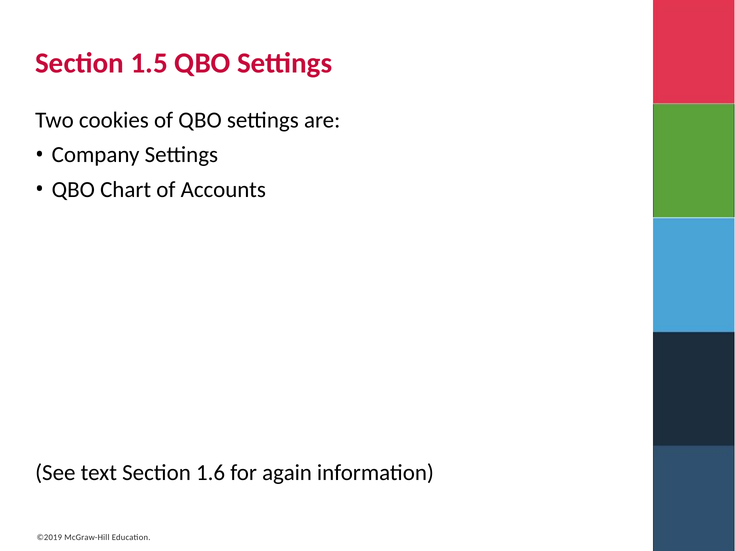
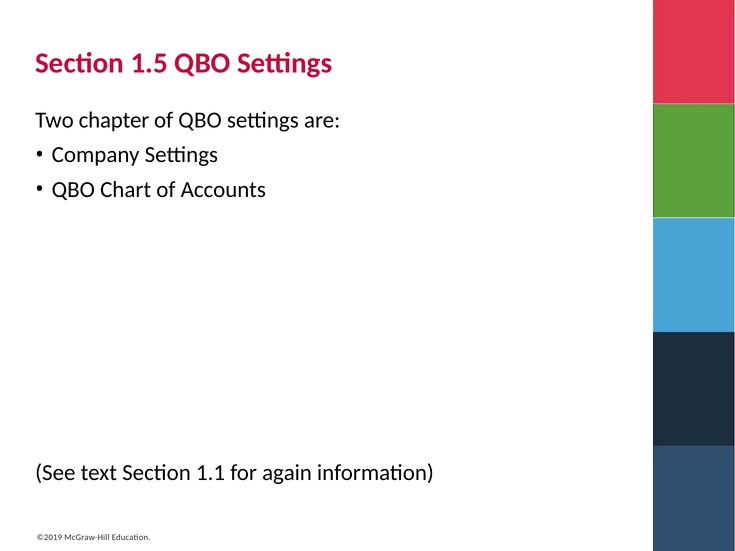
cookies: cookies -> chapter (114, 120)
1.6: 1.6 -> 1.1 (211, 473)
